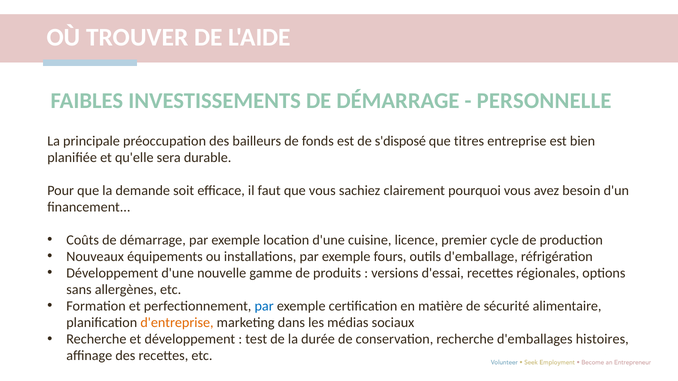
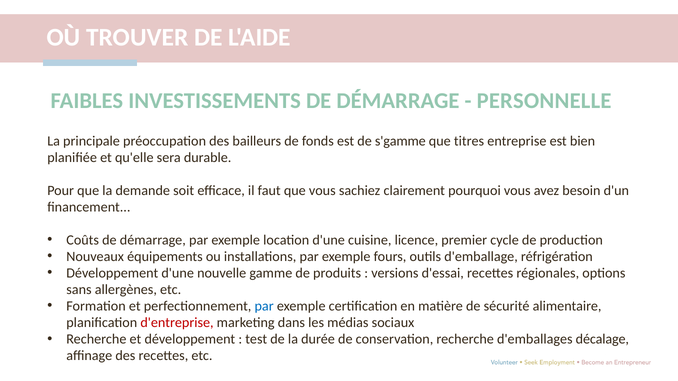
s'disposé: s'disposé -> s'gamme (400, 141)
d'entreprise colour: orange -> red (177, 323)
histoires: histoires -> décalage (602, 339)
